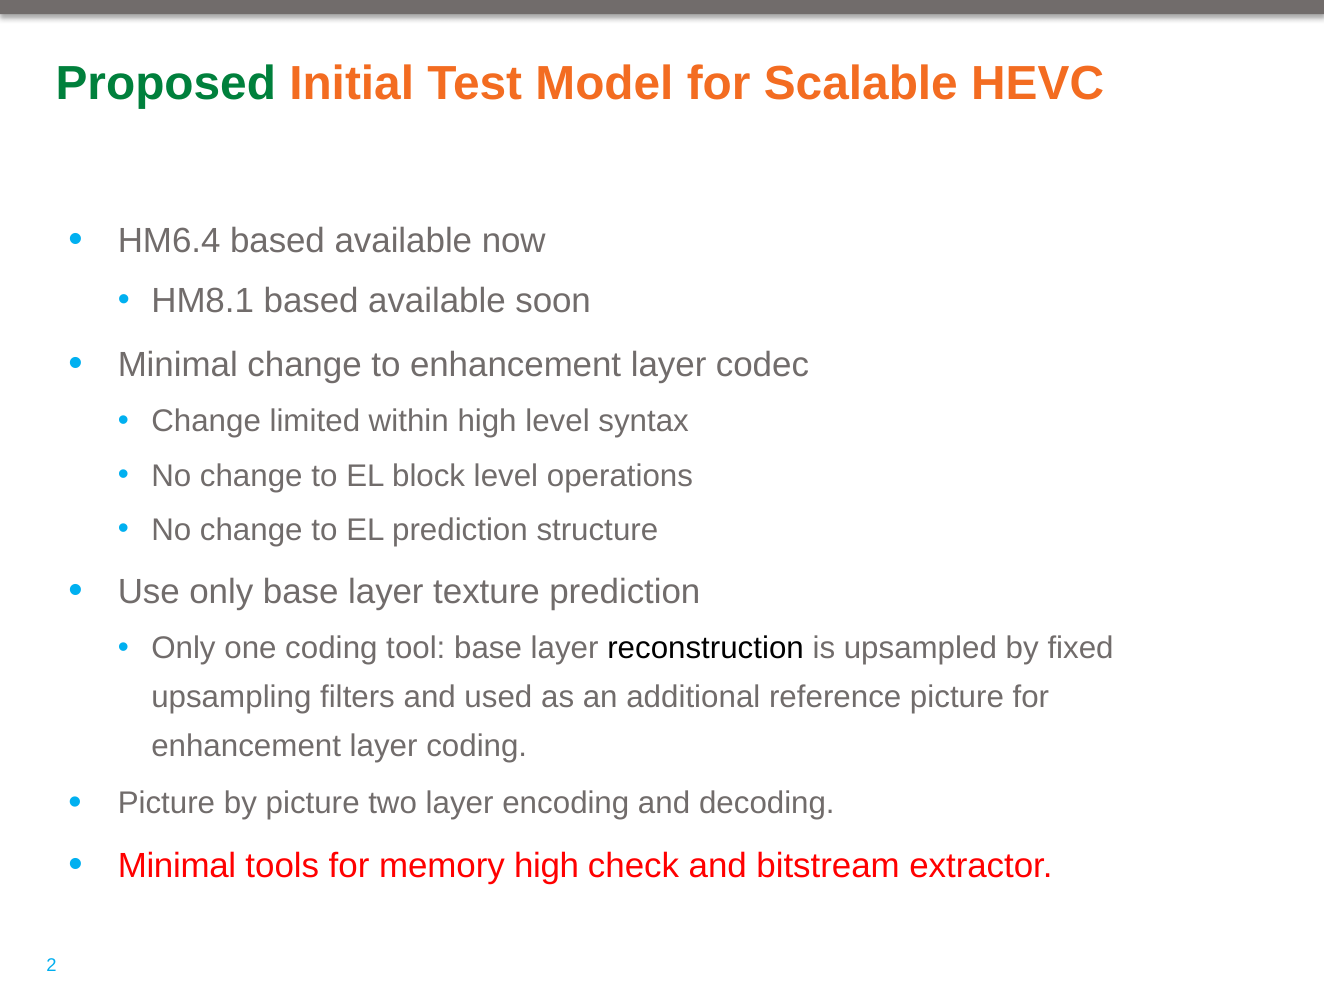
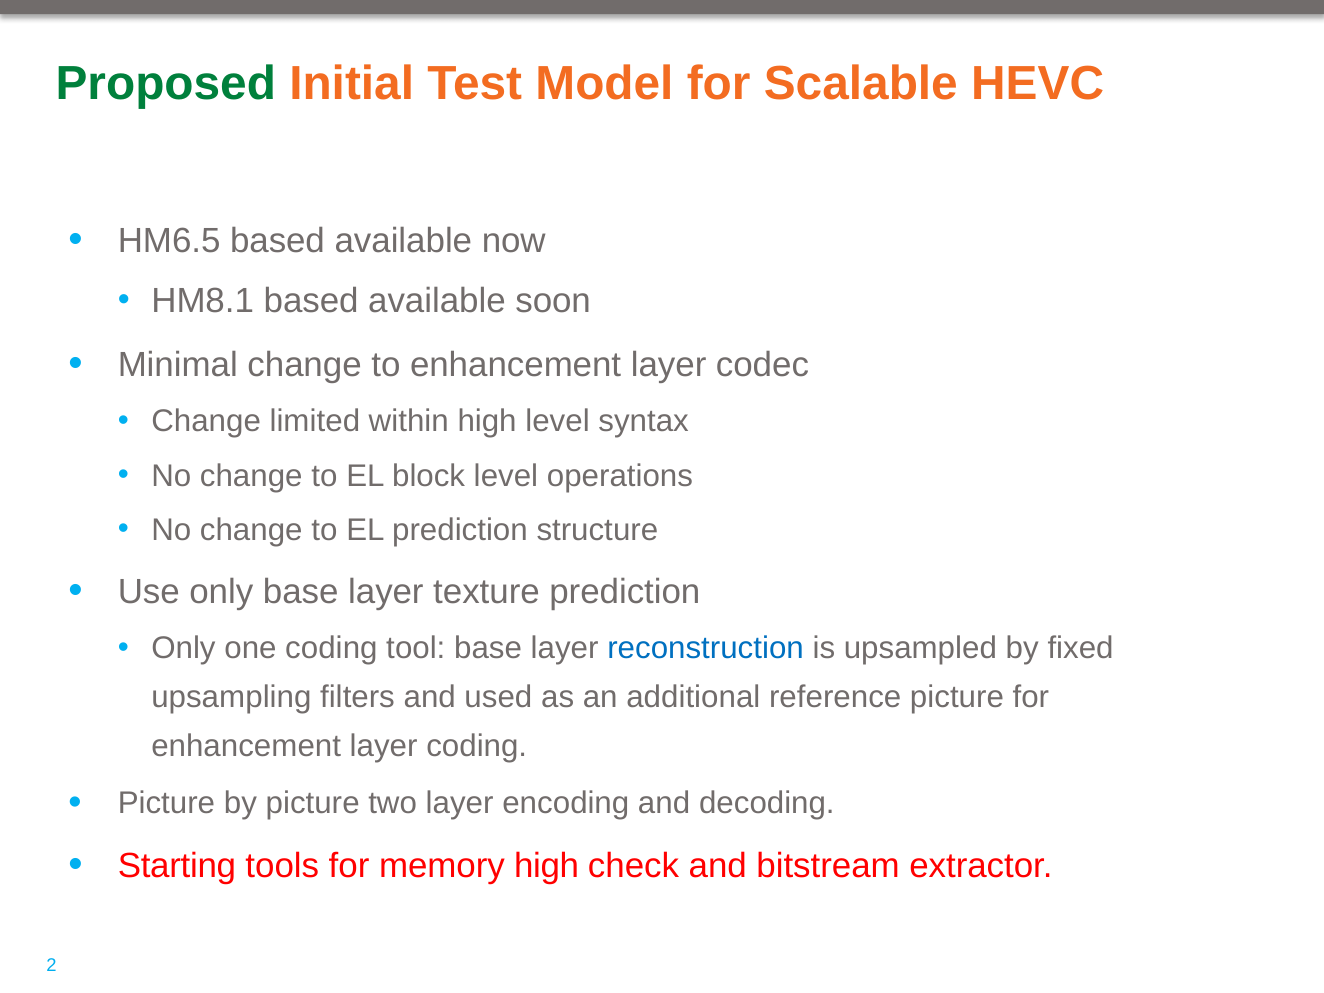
HM6.4: HM6.4 -> HM6.5 (169, 241)
reconstruction colour: black -> blue (706, 648)
Minimal: Minimal -> Starting (177, 866)
